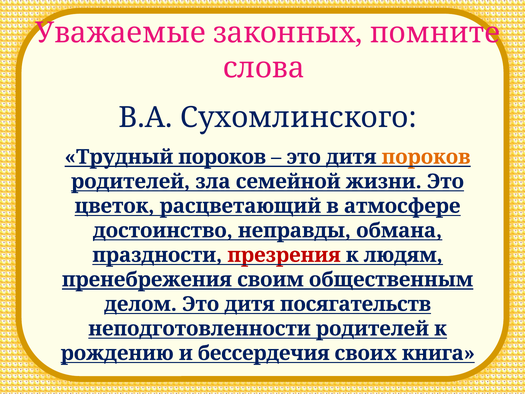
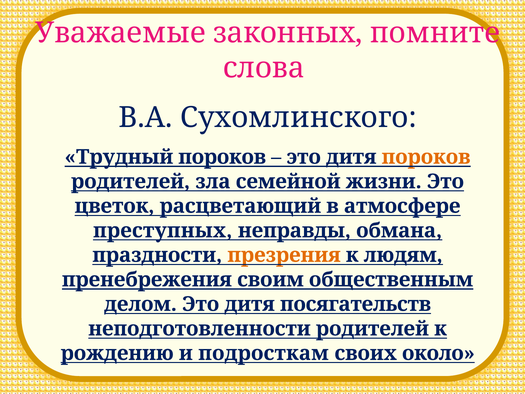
достоинство: достоинство -> преступных (163, 230)
презрения colour: red -> orange (284, 255)
бессердечия: бессердечия -> подросткам (263, 353)
книга: книга -> около (438, 353)
